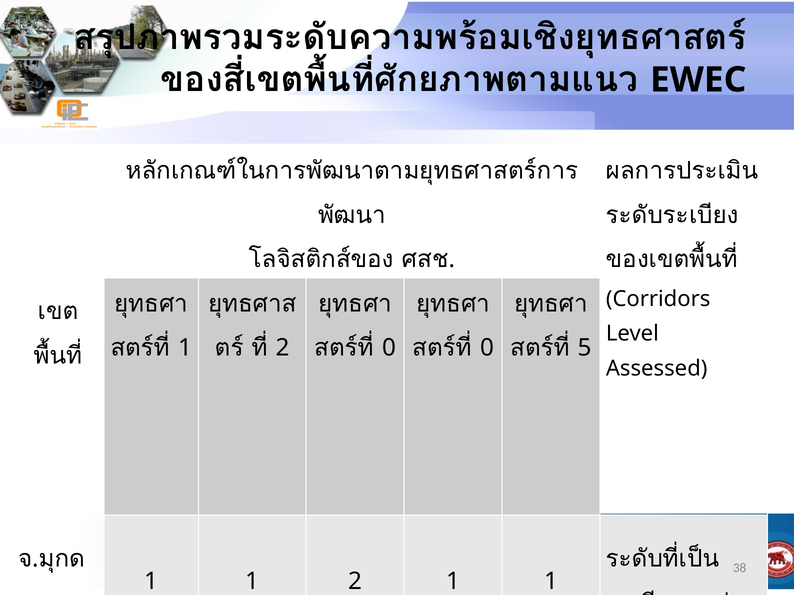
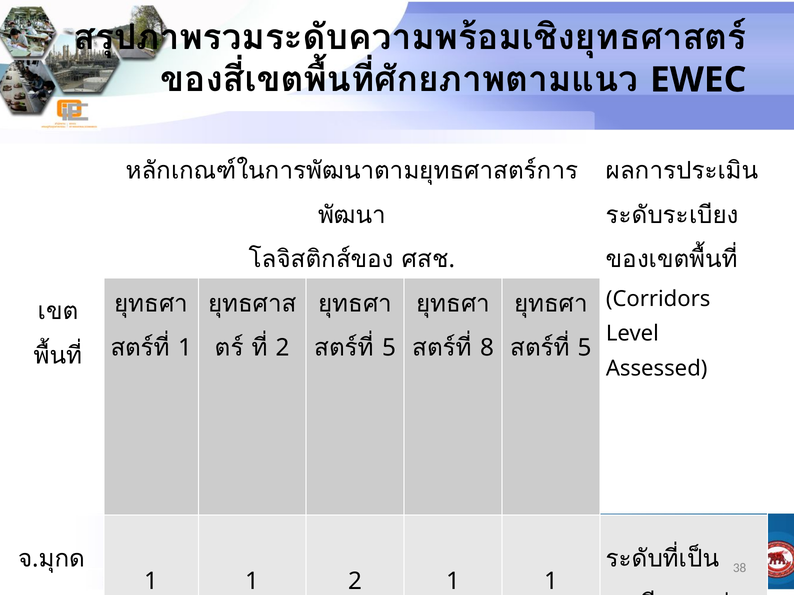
0: 0 -> 5 (389, 348)
0: 0 -> 8 (487, 348)
